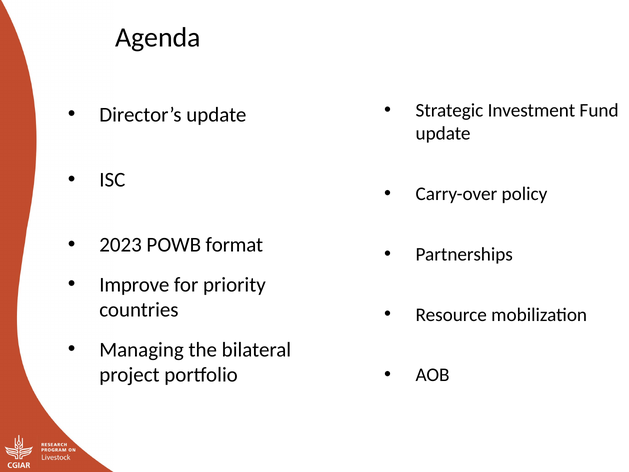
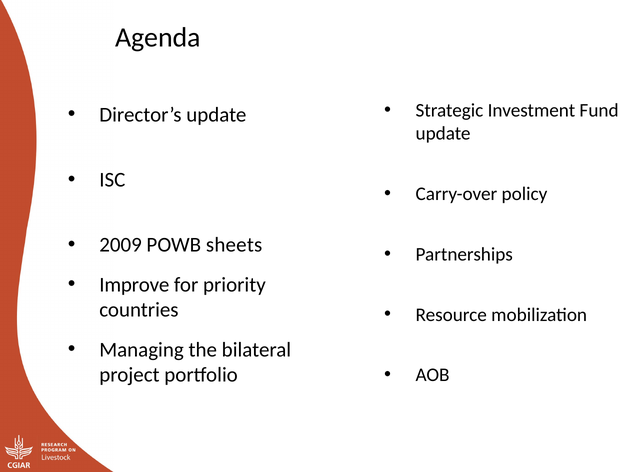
2023: 2023 -> 2009 (121, 245)
format: format -> sheets (234, 245)
